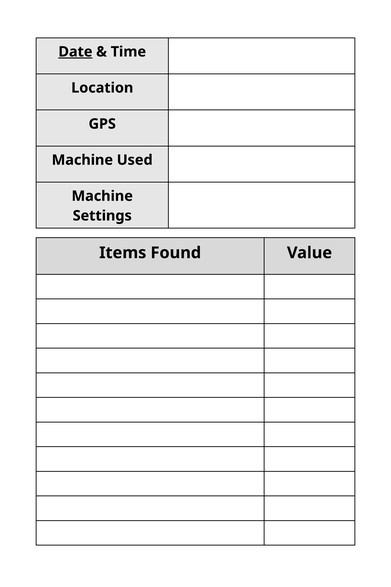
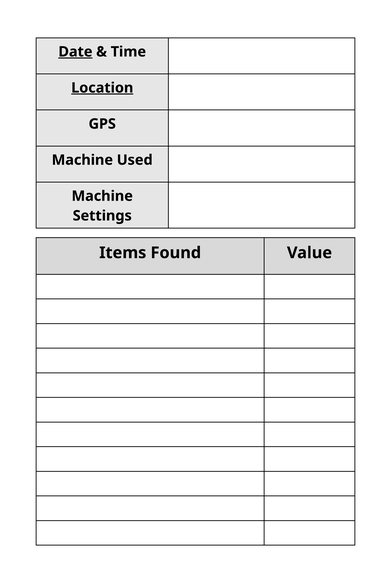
Location underline: none -> present (102, 88)
